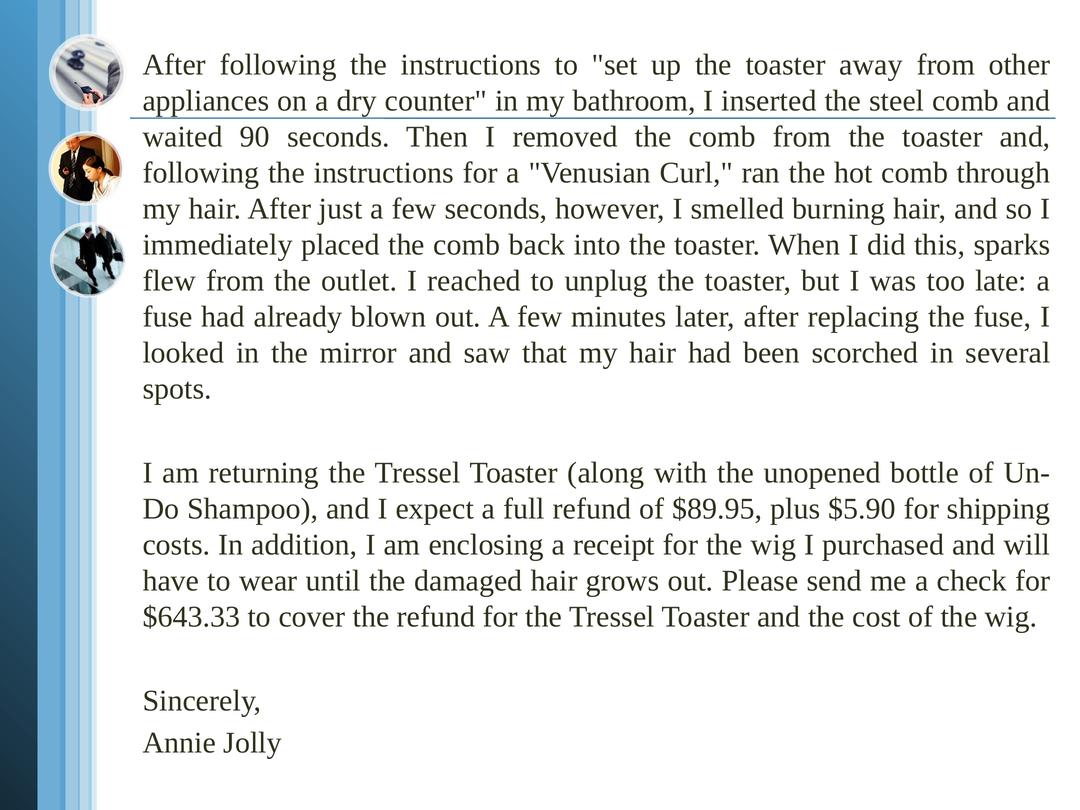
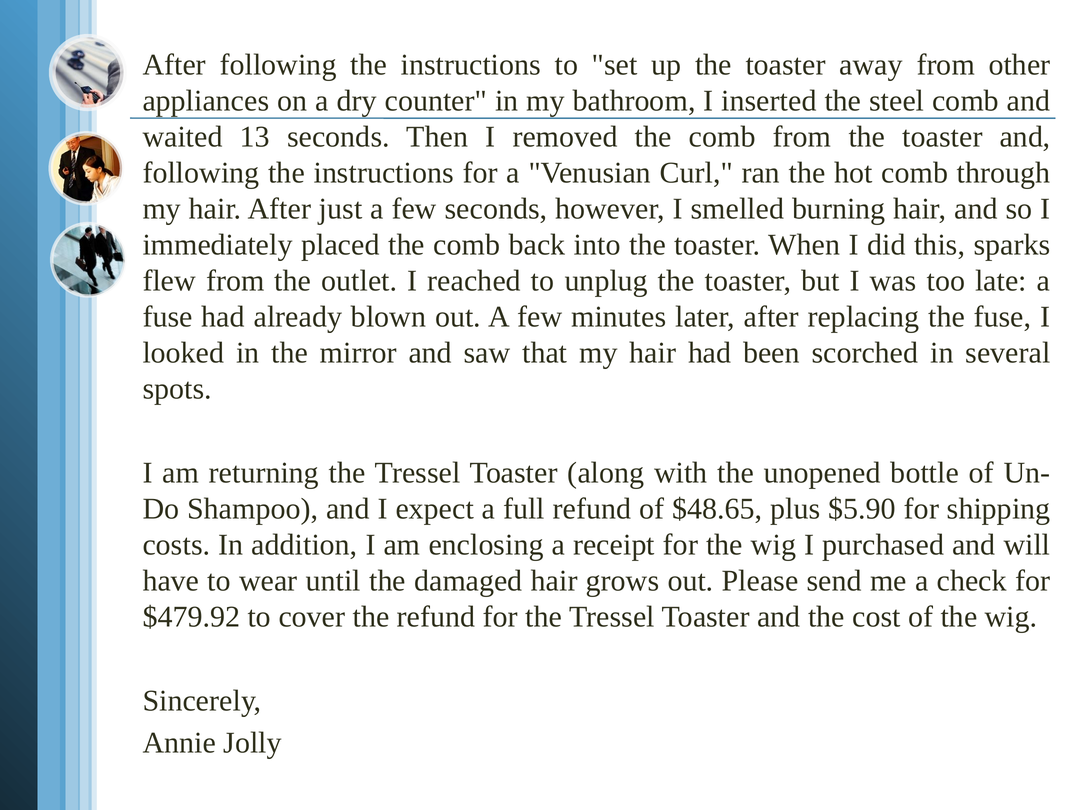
90: 90 -> 13 (255, 137)
$89.95: $89.95 -> $48.65 (717, 509)
$643.33: $643.33 -> $479.92 (191, 617)
